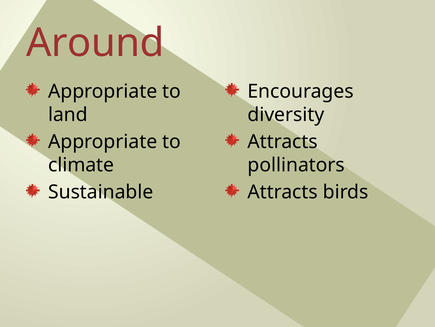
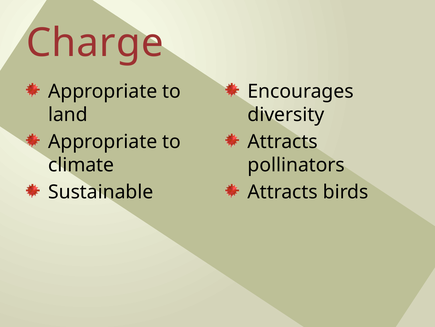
Around: Around -> Charge (95, 43)
